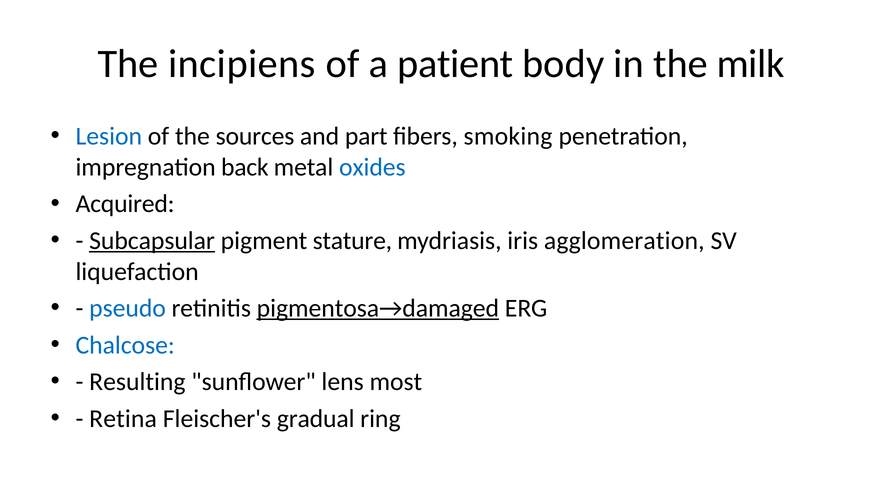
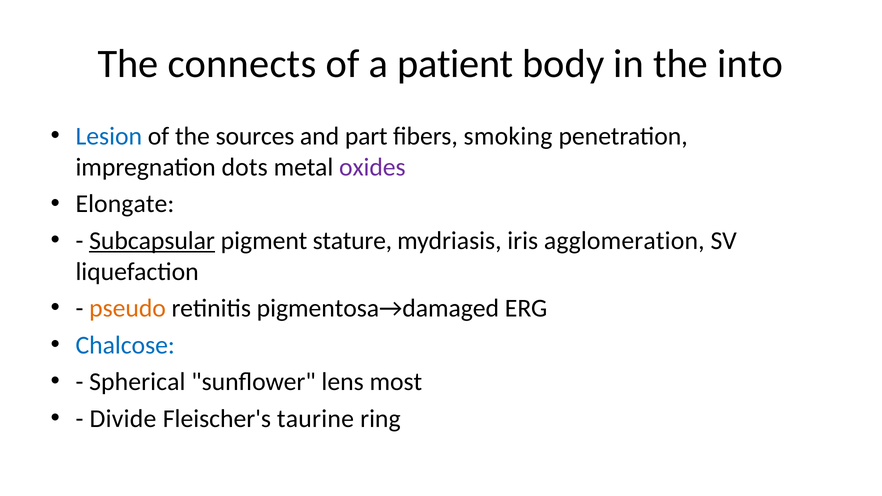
incipiens: incipiens -> connects (242, 64)
milk: milk -> into (750, 64)
back: back -> dots (245, 167)
oxides colour: blue -> purple (372, 167)
Acquired: Acquired -> Elongate (125, 204)
pseudo colour: blue -> orange (128, 308)
pigmentosa→damaged underline: present -> none (378, 308)
Resulting: Resulting -> Spherical (137, 382)
Retina: Retina -> Divide (123, 419)
gradual: gradual -> taurine (315, 419)
